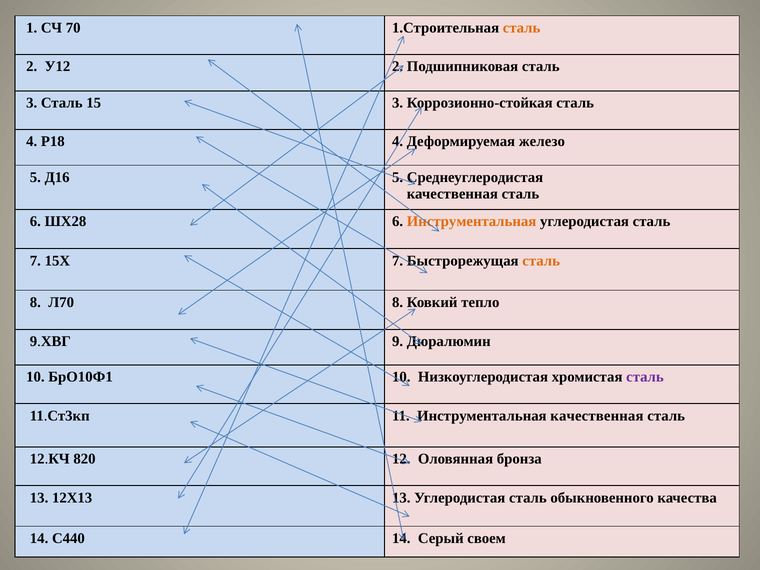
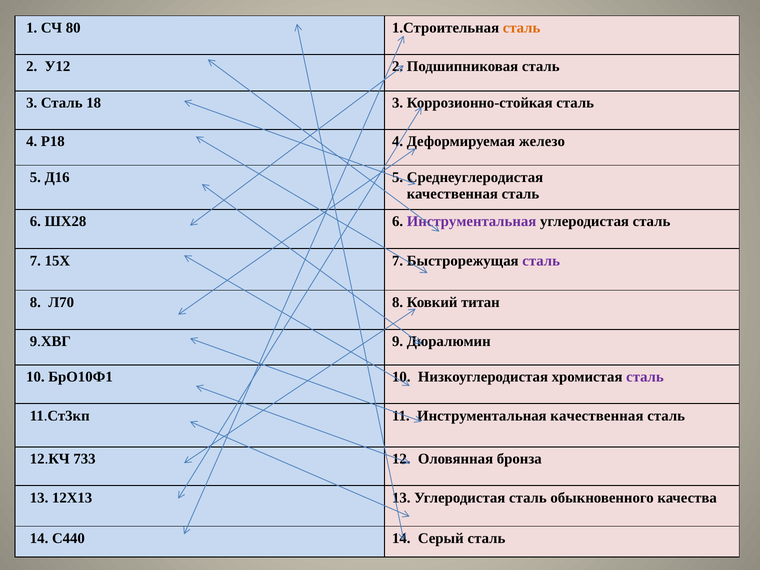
70: 70 -> 80 (73, 28)
15: 15 -> 18 (94, 103)
Инструментальная colour: orange -> purple (472, 222)
сталь colour: orange -> purple (541, 261)
тепло: тепло -> титан (480, 302)
820: 820 -> 733 (85, 459)
Серый своем: своем -> сталь (486, 538)
